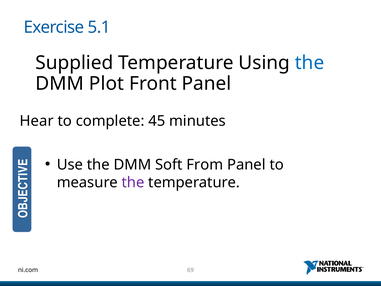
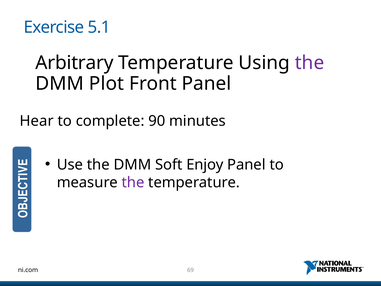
Supplied: Supplied -> Arbitrary (74, 63)
the colour: blue -> purple (310, 63)
45: 45 -> 90 (157, 121)
From: From -> Enjoy (205, 165)
